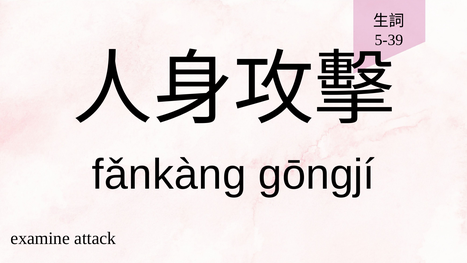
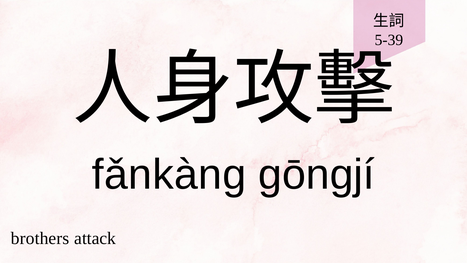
examine: examine -> brothers (40, 238)
